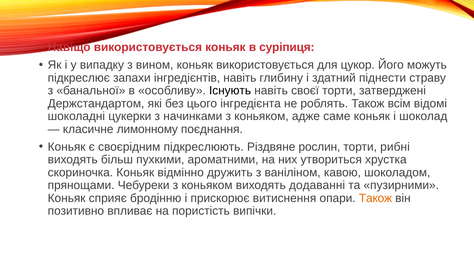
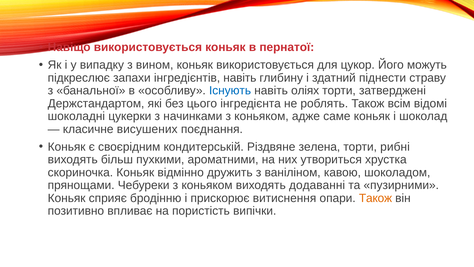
суріпиця: суріпиця -> пернатої (287, 47)
Існують colour: black -> blue (230, 91)
своєї: своєї -> оліях (305, 91)
лимонному: лимонному -> висушених (147, 129)
підкреслюють: підкреслюють -> кондитерській (204, 147)
рослин: рослин -> зелена (319, 147)
